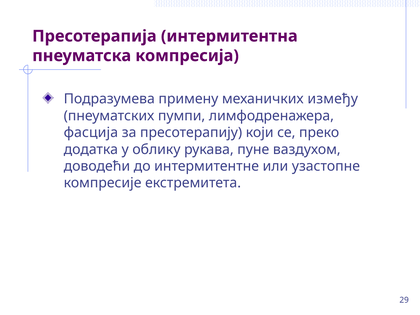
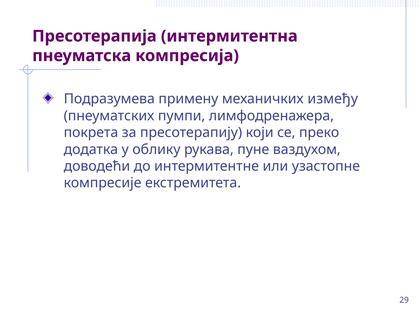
фасција: фасција -> покрета (91, 133)
